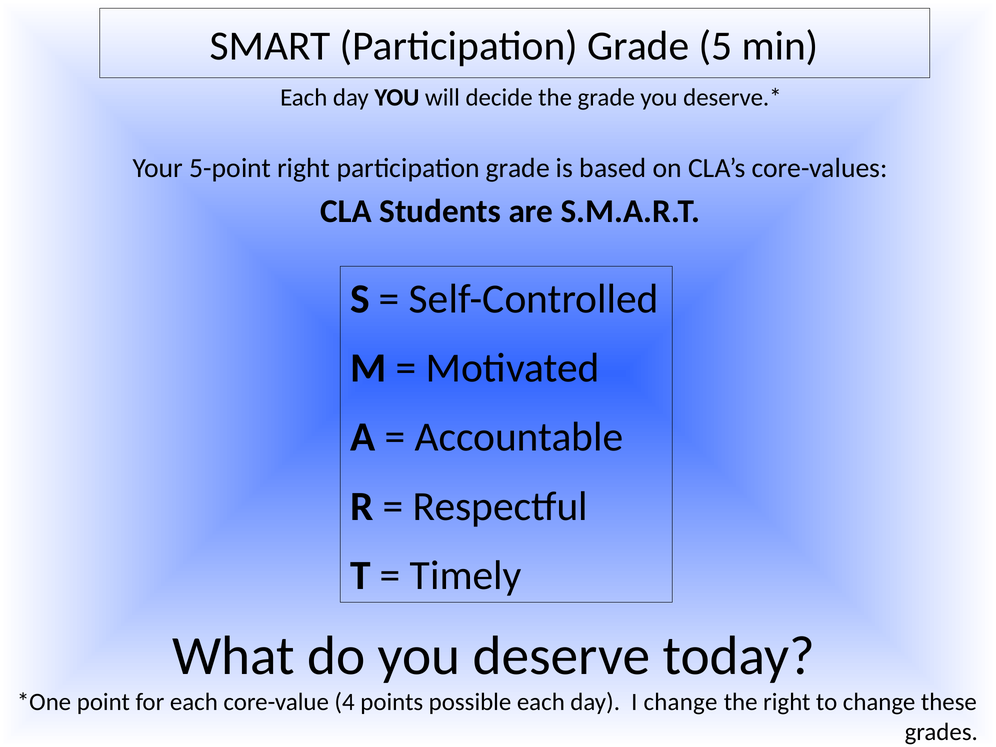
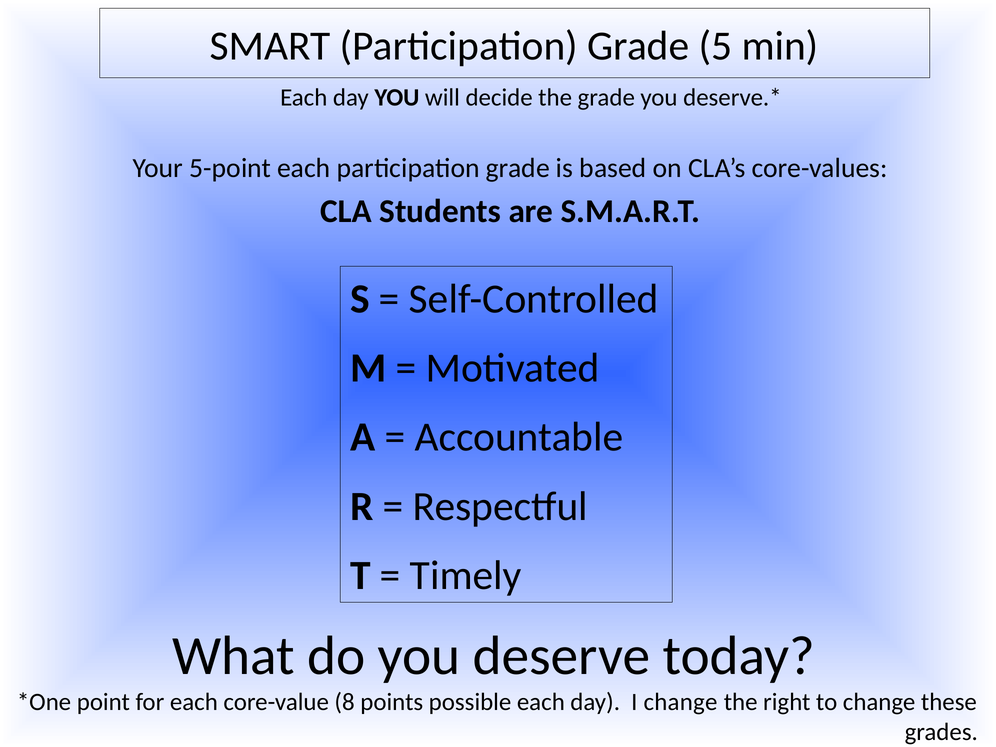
5-point right: right -> each (304, 168)
4: 4 -> 8 (345, 702)
